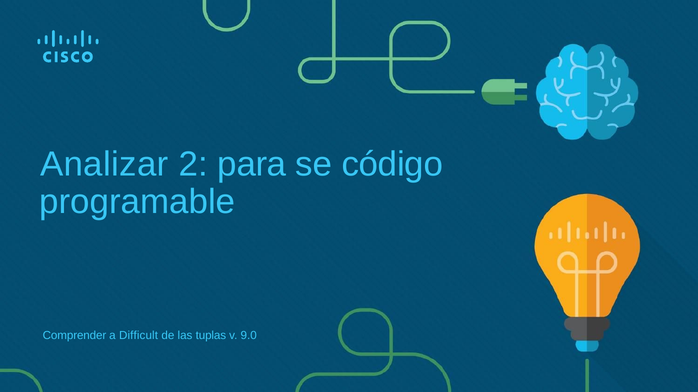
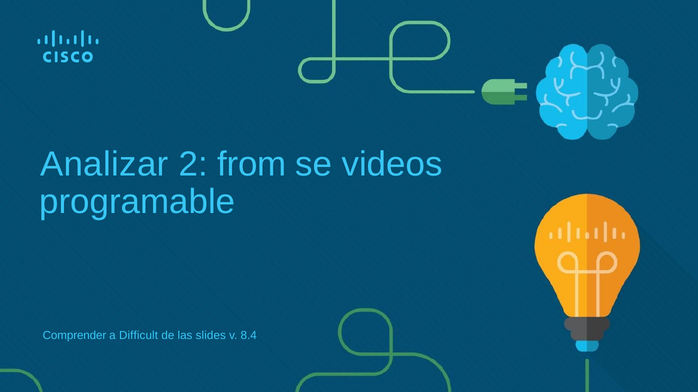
para: para -> from (252, 165)
código: código -> videos (392, 165)
tuplas: tuplas -> slides (211, 336)
9.0: 9.0 -> 8.4 (249, 336)
